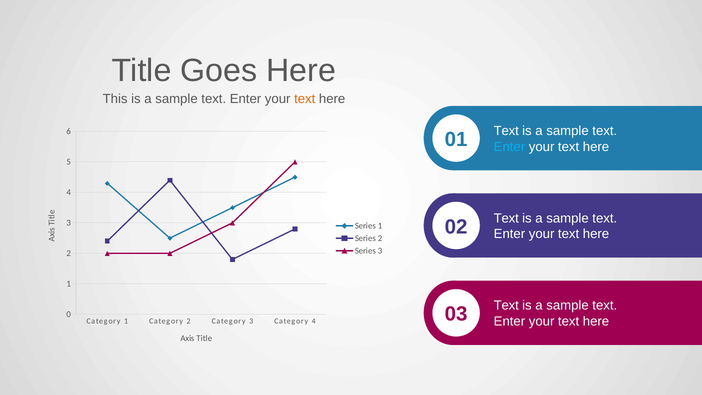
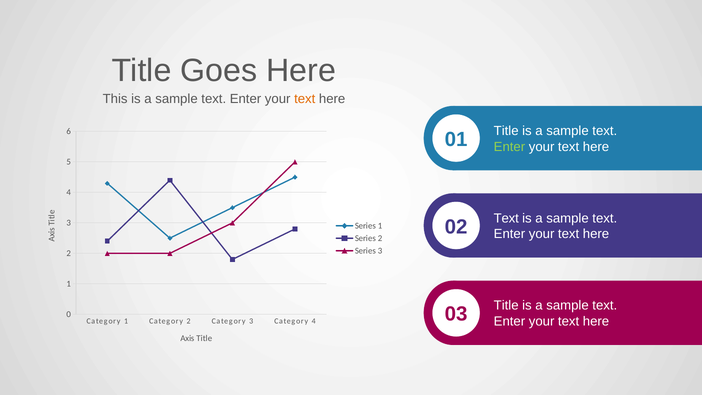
Text: Text -> Title (506, 131)
Enter colour: light blue -> light green (509, 147)
Text: Text -> Title (506, 306)
